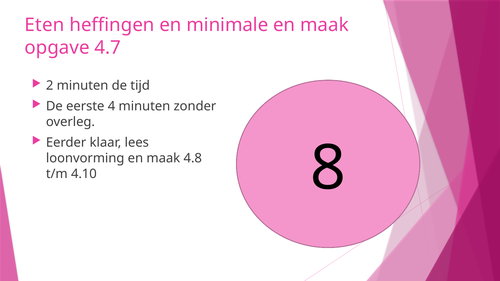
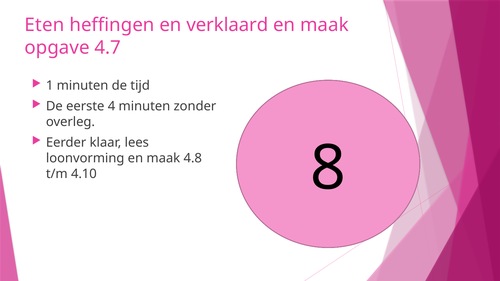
minimale: minimale -> verklaard (227, 25)
2: 2 -> 1 (50, 86)
